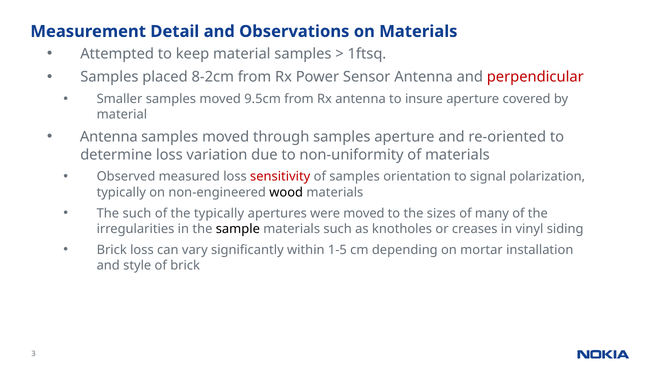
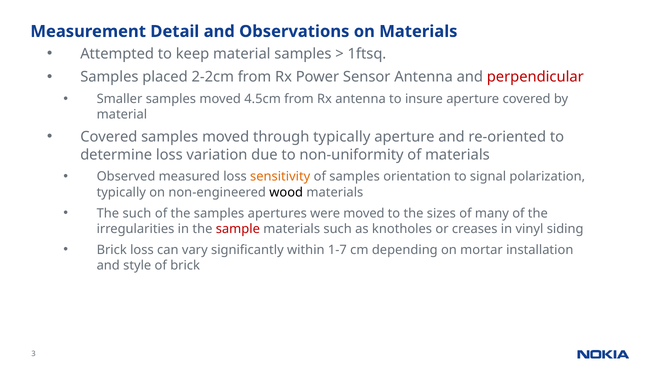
8-2cm: 8-2cm -> 2-2cm (213, 77)
9.5cm: 9.5cm -> 4.5cm (263, 99)
Antenna: Antenna -> Covered (109, 137)
through samples: samples -> typically (342, 137)
sensitivity colour: red -> orange (280, 176)
the typically: typically -> samples (219, 213)
sample colour: black -> red (238, 229)
1-5: 1-5 -> 1-7 (337, 250)
